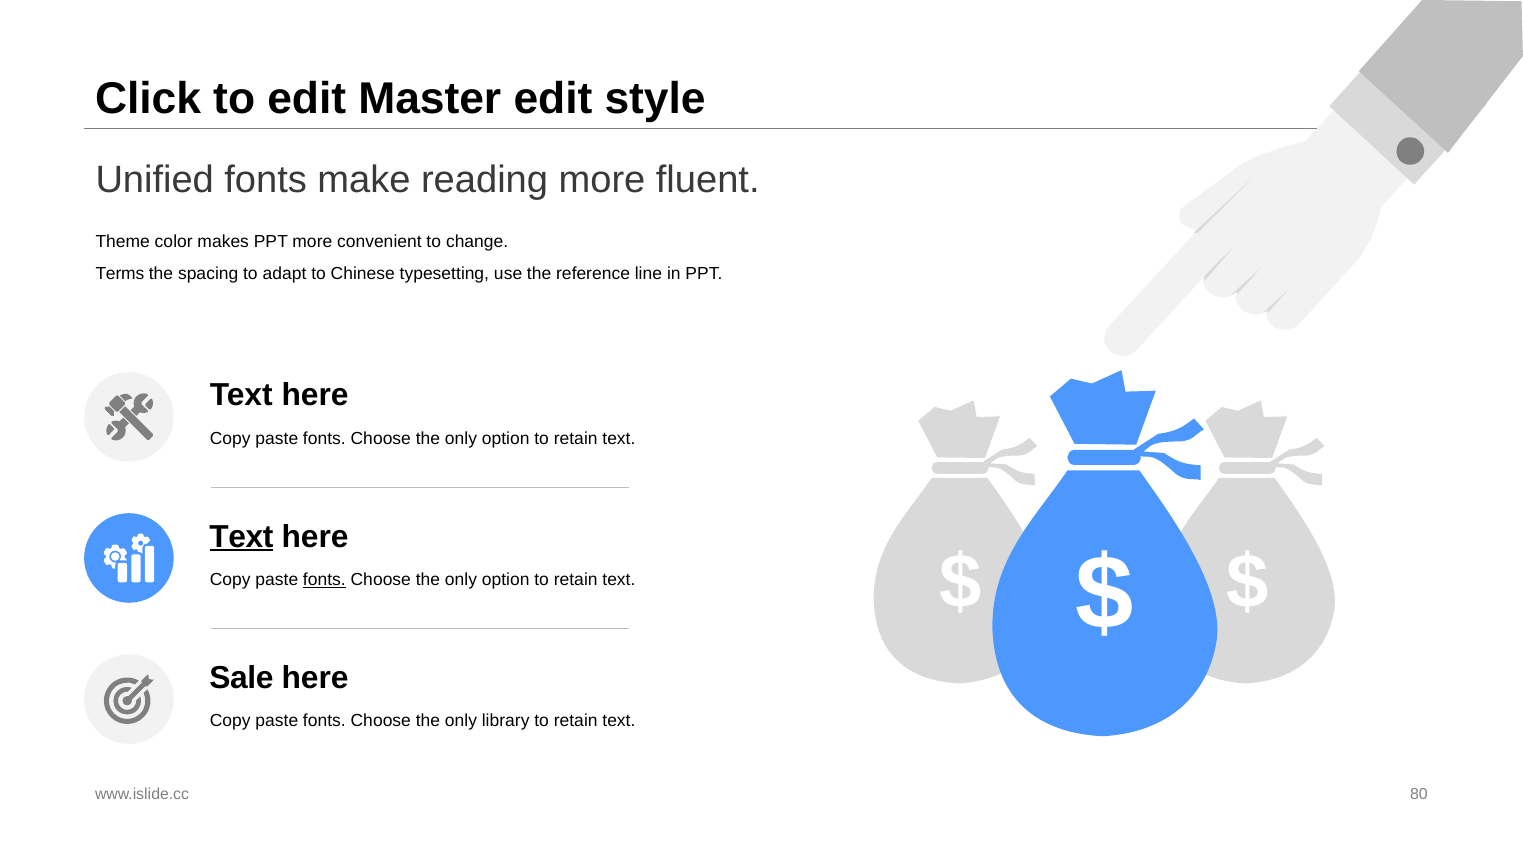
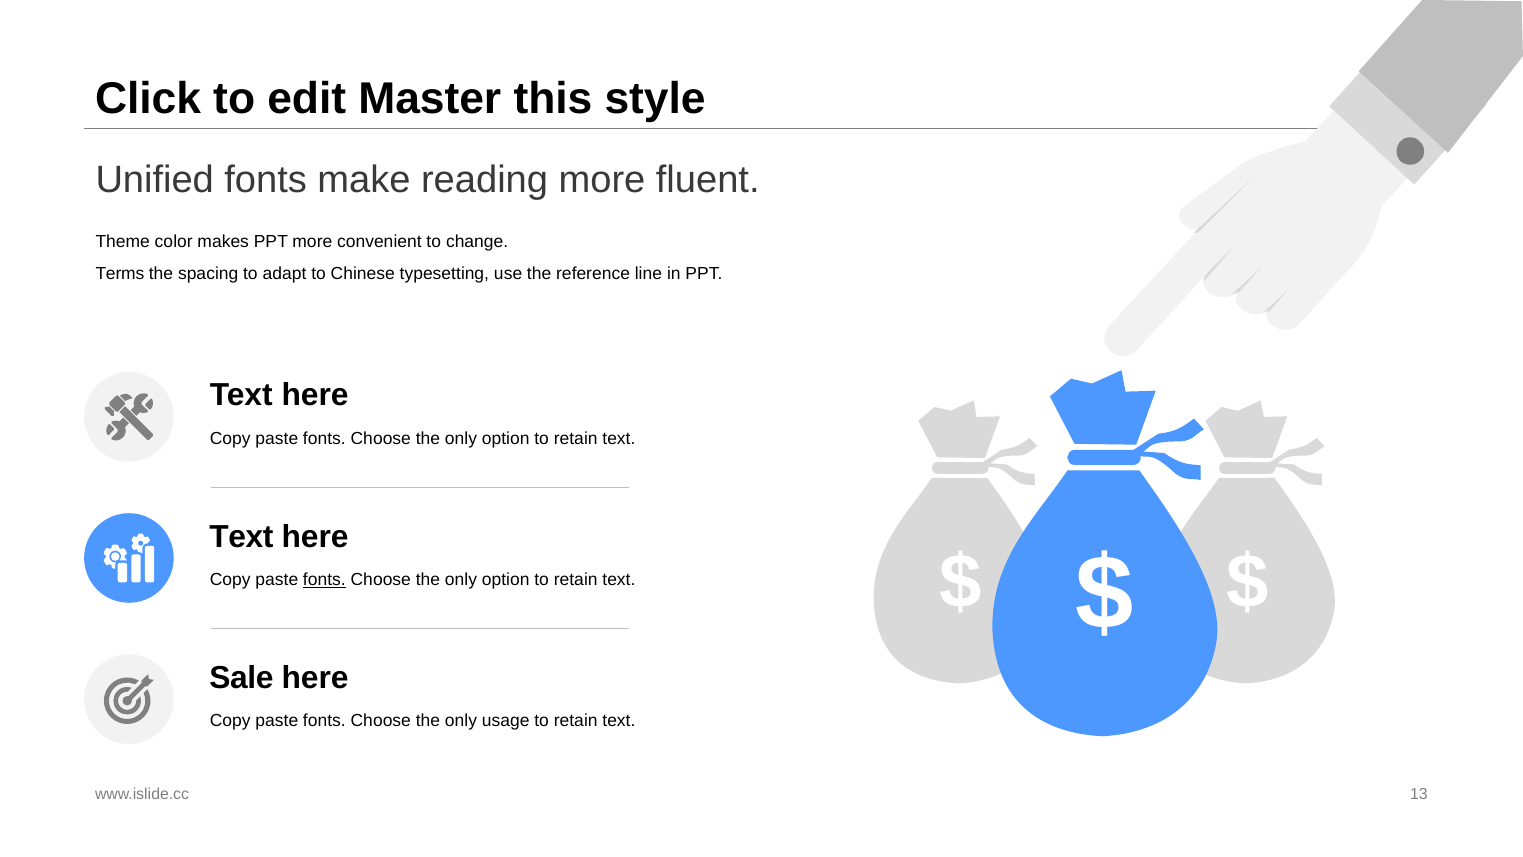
Master edit: edit -> this (553, 98)
Text underline: present -> none (241, 536)
library: library -> usage (506, 720)
80: 80 -> 13 (1419, 794)
